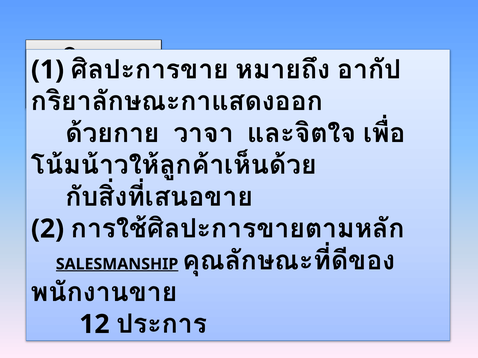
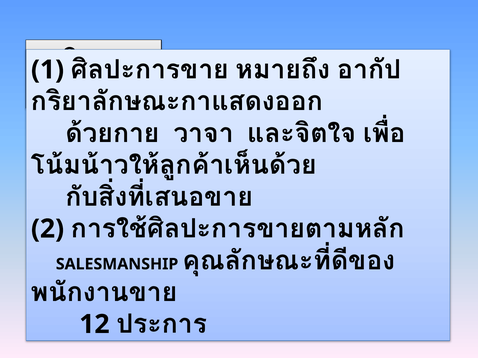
SALESMANSHIP underline: present -> none (117, 264)
